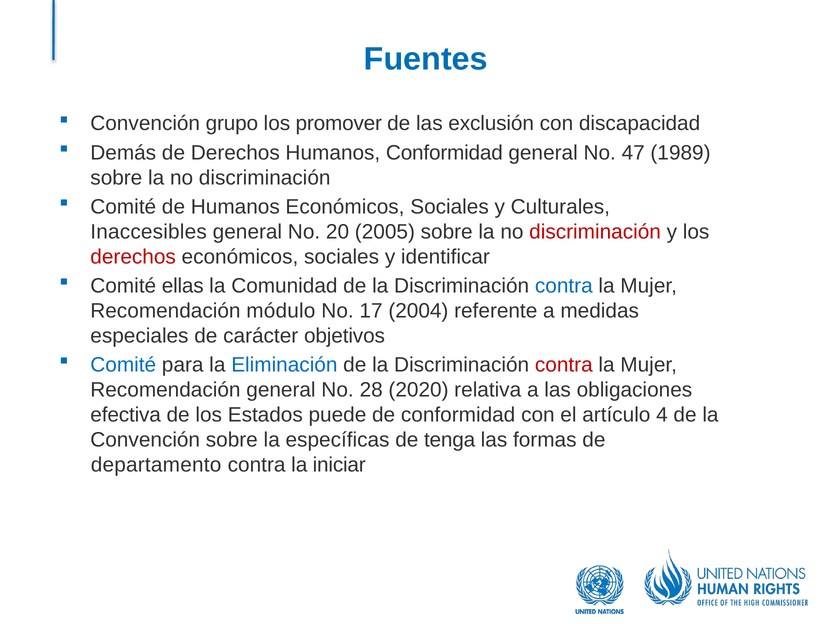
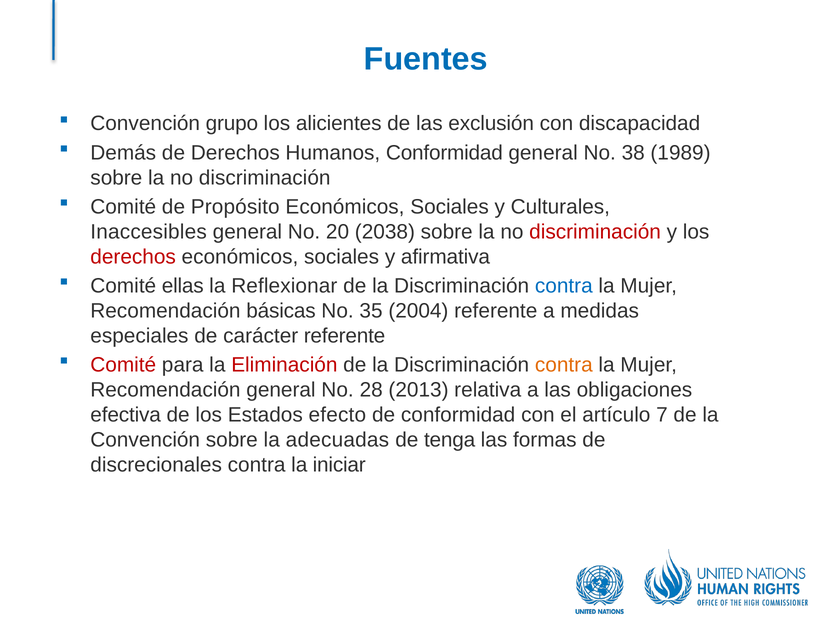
promover: promover -> alicientes (339, 124)
47: 47 -> 38 (633, 153)
de Humanos: Humanos -> Propósito (235, 207)
2005: 2005 -> 2038 (385, 232)
identificar: identificar -> afirmativa (445, 257)
Comunidad: Comunidad -> Reflexionar (284, 286)
módulo: módulo -> básicas (281, 311)
17: 17 -> 35 (371, 311)
carácter objetivos: objetivos -> referente (345, 336)
Comité colour: blue -> red (123, 365)
Eliminación colour: blue -> red (284, 365)
contra colour: red -> orange (564, 365)
2020: 2020 -> 2013 (419, 390)
puede: puede -> efecto (337, 415)
4: 4 -> 7 (662, 415)
específicas: específicas -> adecuadas (337, 440)
departamento: departamento -> discrecionales (156, 465)
